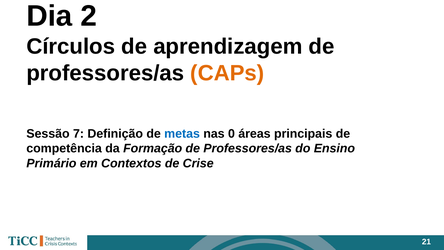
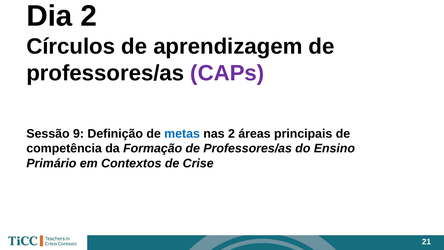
CAPs colour: orange -> purple (227, 73)
7: 7 -> 9 (79, 134)
nas 0: 0 -> 2 (231, 134)
